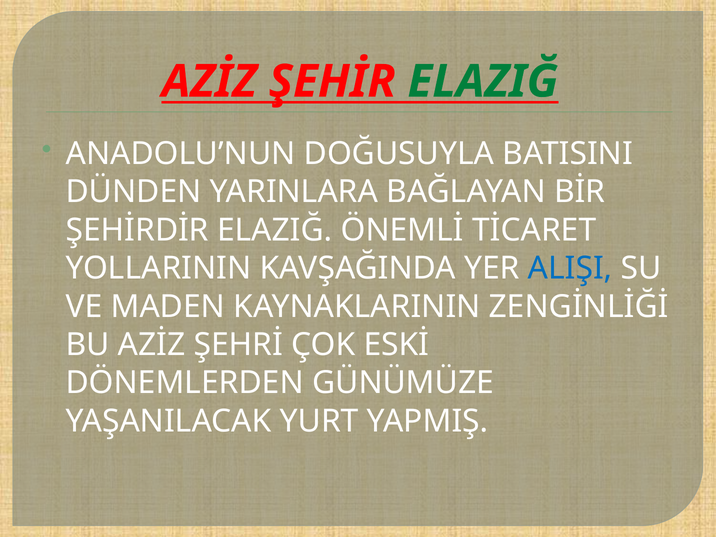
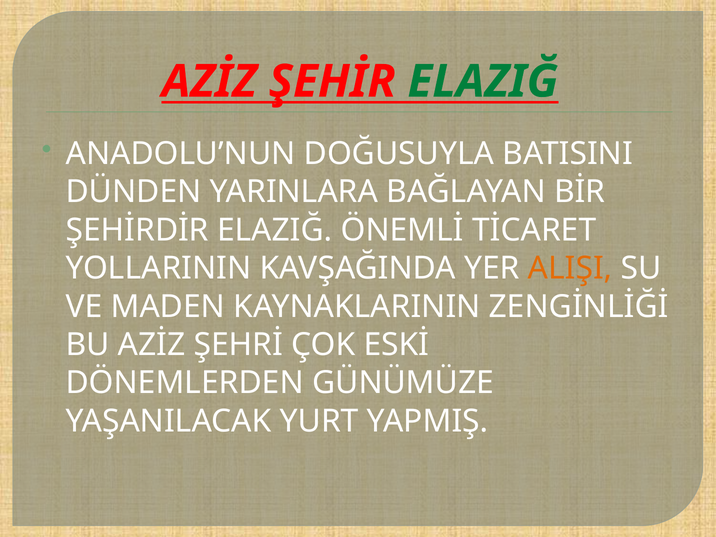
ALIŞI colour: blue -> orange (570, 268)
